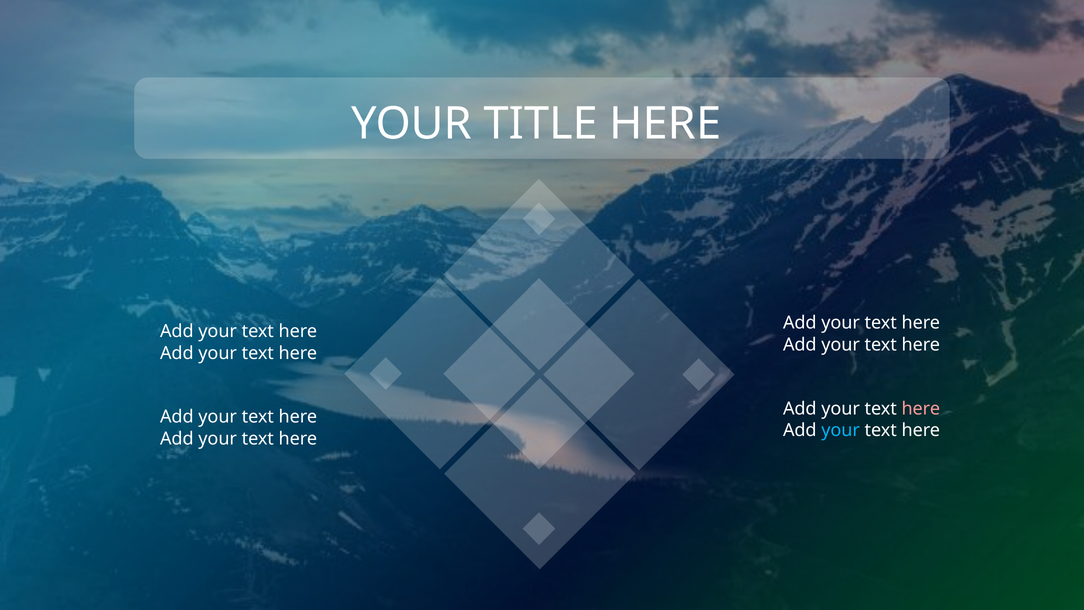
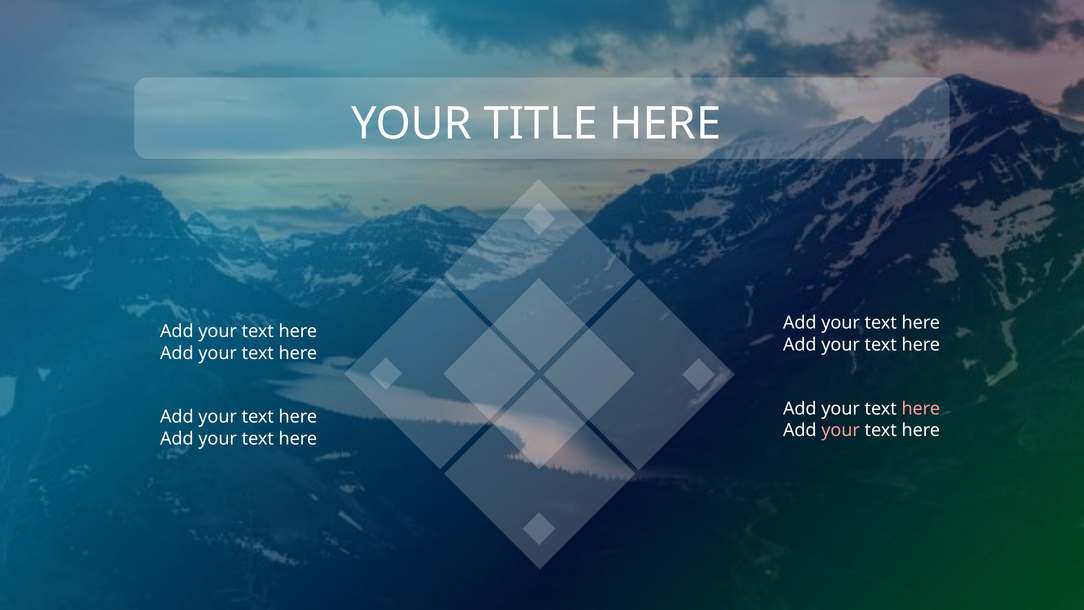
your colour: light blue -> pink (841, 430)
